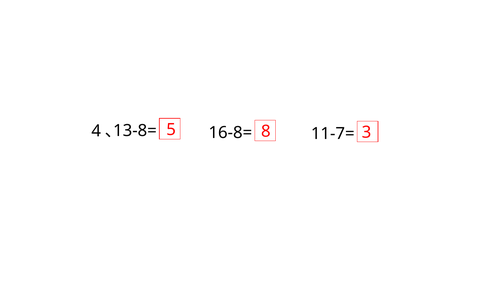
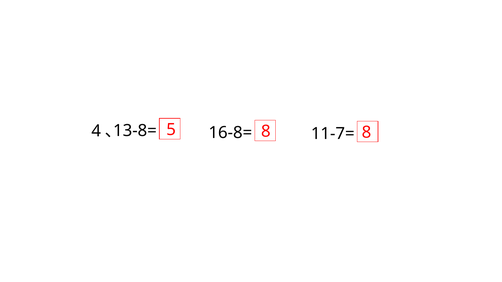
8 3: 3 -> 8 (366, 132)
